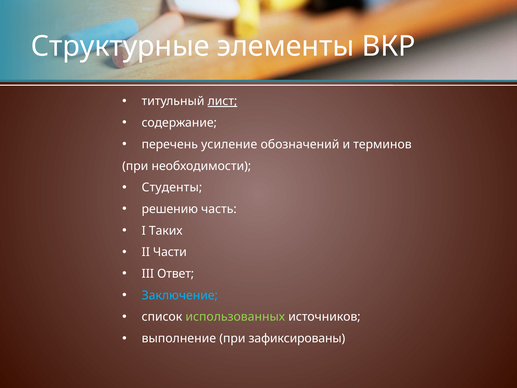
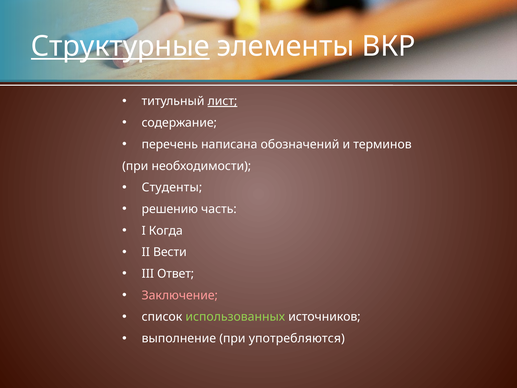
Структурные underline: none -> present (120, 46)
усиление: усиление -> написана (229, 144)
Таких: Таких -> Когда (166, 231)
Части: Части -> Вести (170, 252)
Заключение colour: light blue -> pink (180, 295)
зафиксированы: зафиксированы -> употребляются (297, 338)
